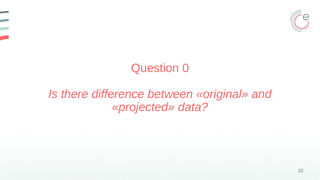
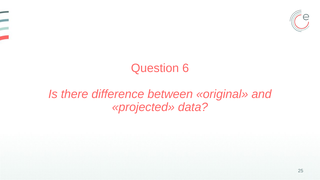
0: 0 -> 6 (186, 68)
